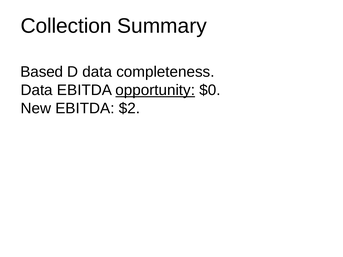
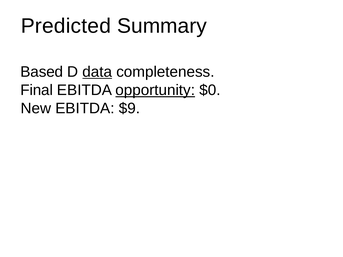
Collection: Collection -> Predicted (66, 26)
data underline: none -> present (97, 72)
Data: Data -> Final (37, 90)
$2: $2 -> $9 (129, 109)
